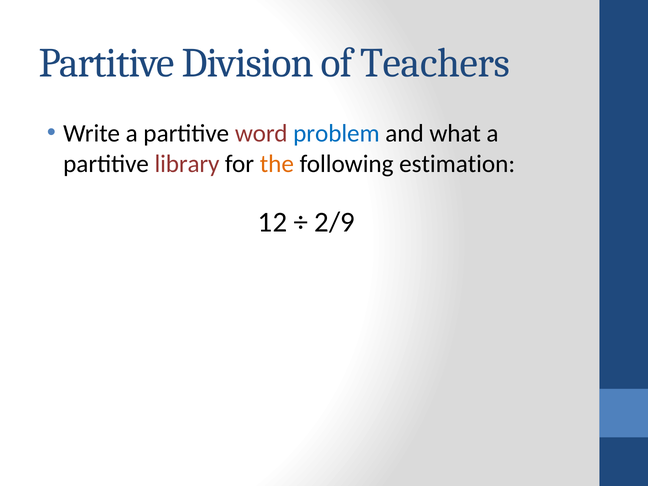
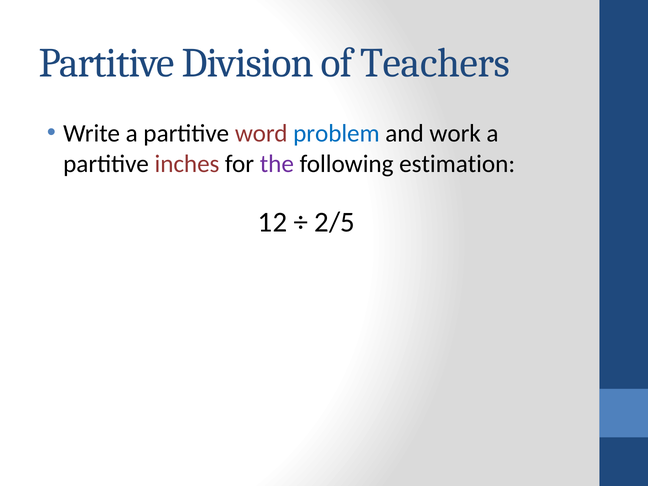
what: what -> work (455, 134)
library: library -> inches (187, 164)
the colour: orange -> purple (277, 164)
2/9: 2/9 -> 2/5 (335, 222)
